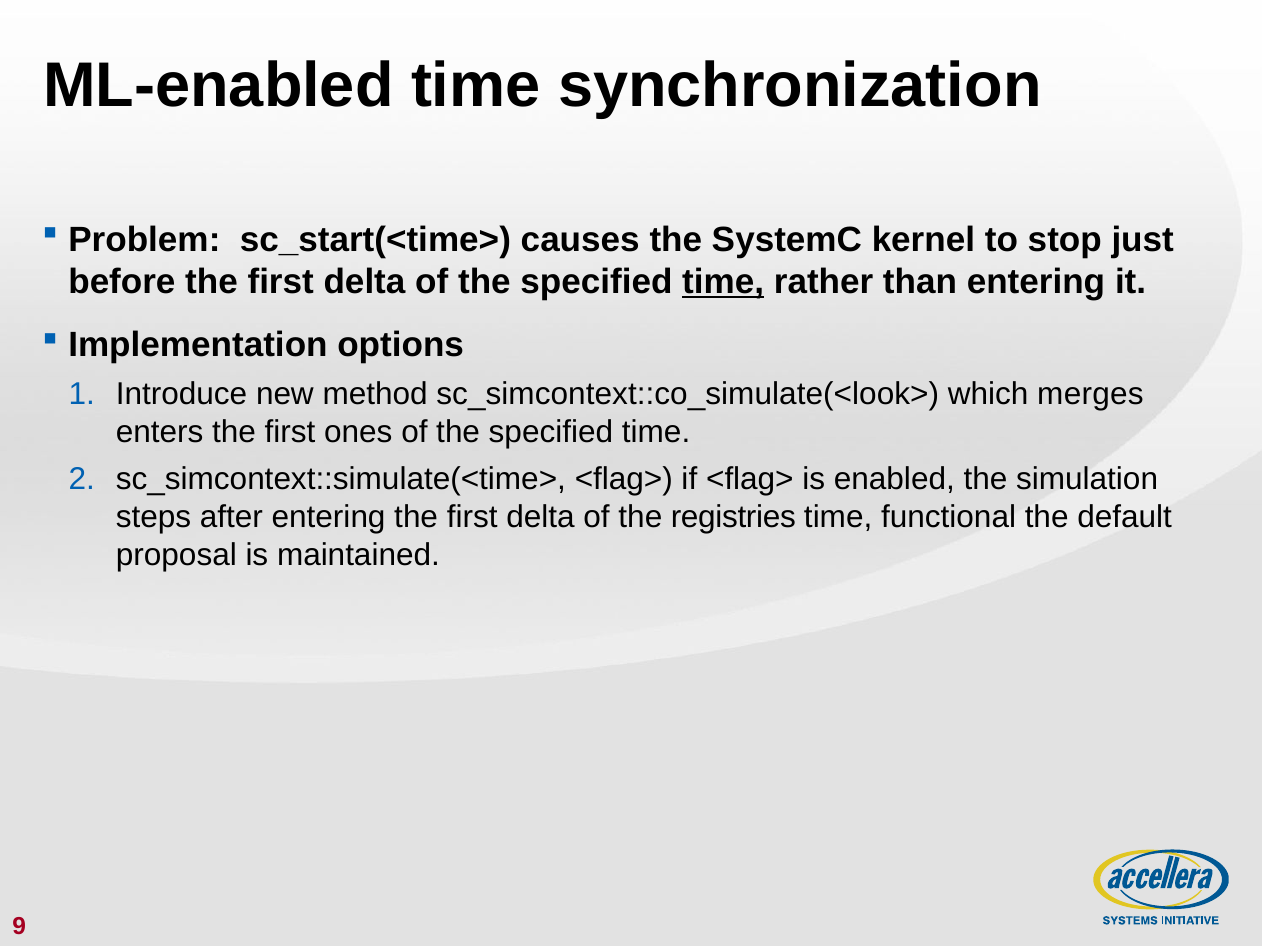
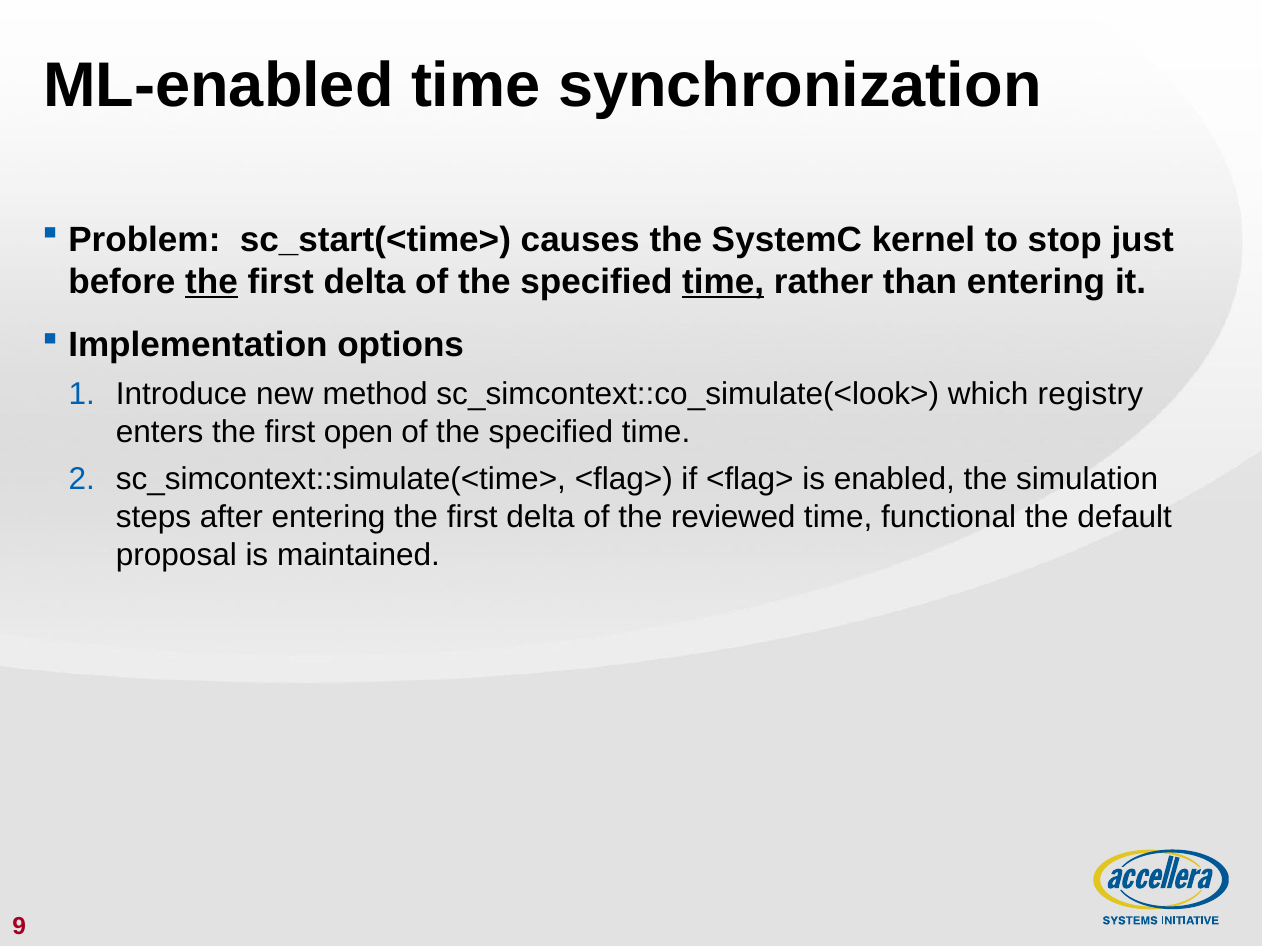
the underline: none -> present (212, 282)
merges: merges -> registry (1090, 395)
ones: ones -> open (358, 432)
registries: registries -> reviewed (733, 518)
